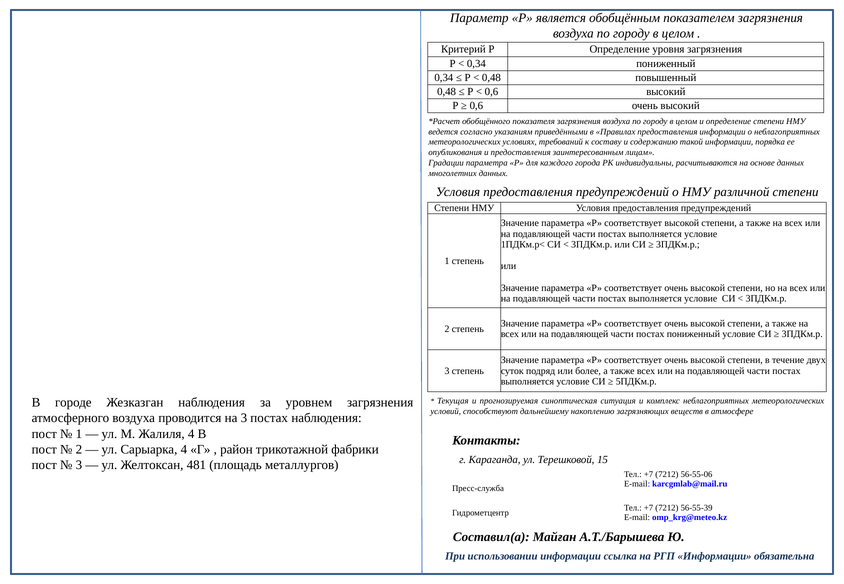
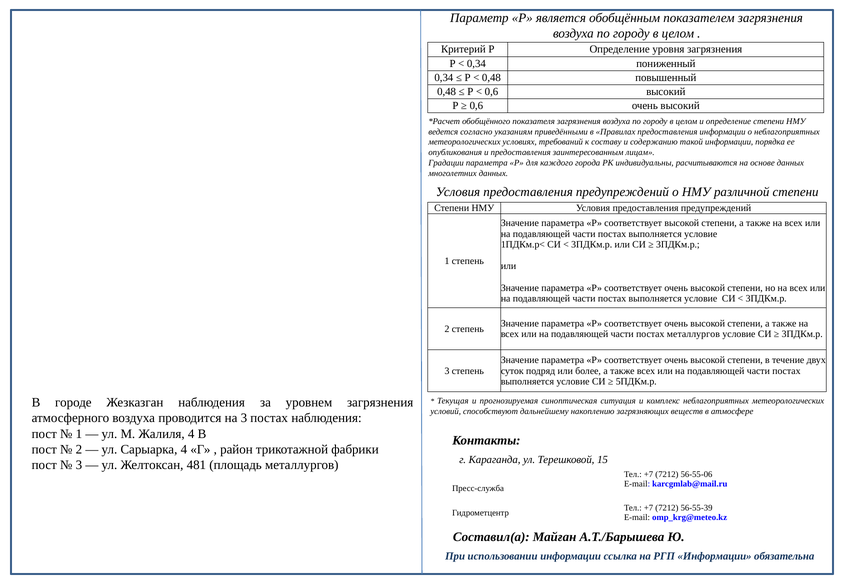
постах пониженный: пониженный -> металлургов (693, 334)
